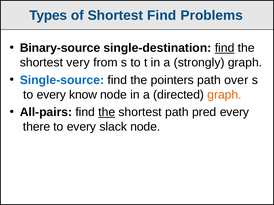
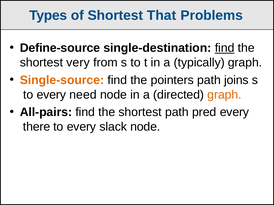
Shortest Find: Find -> That (162, 16)
Binary-source: Binary-source -> Define-source (60, 48)
strongly: strongly -> typically (199, 63)
Single-source colour: blue -> orange (62, 80)
over: over -> joins (236, 80)
know: know -> need (83, 95)
the underline: present -> none (107, 112)
